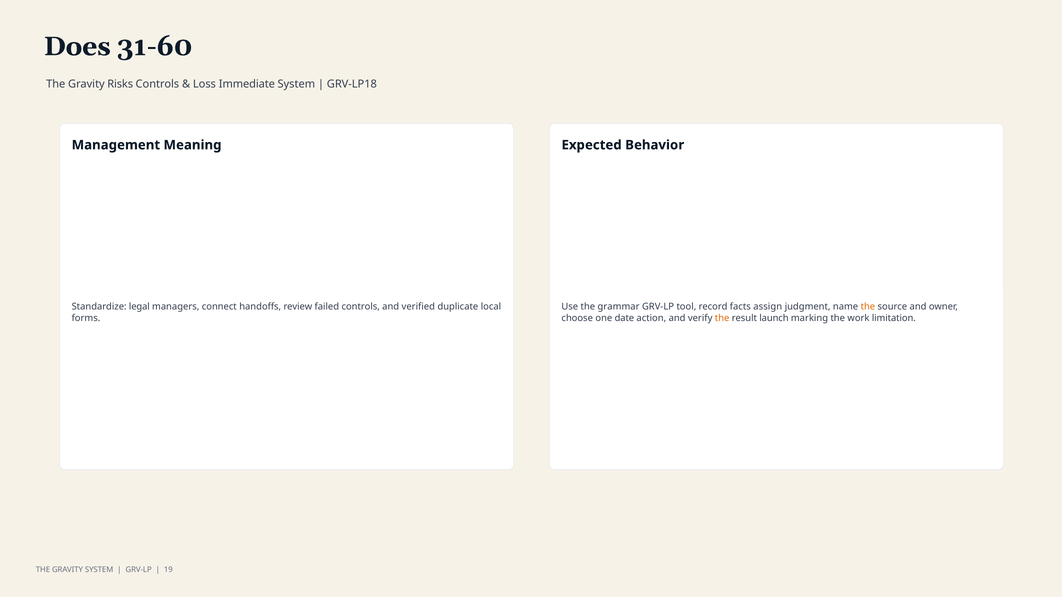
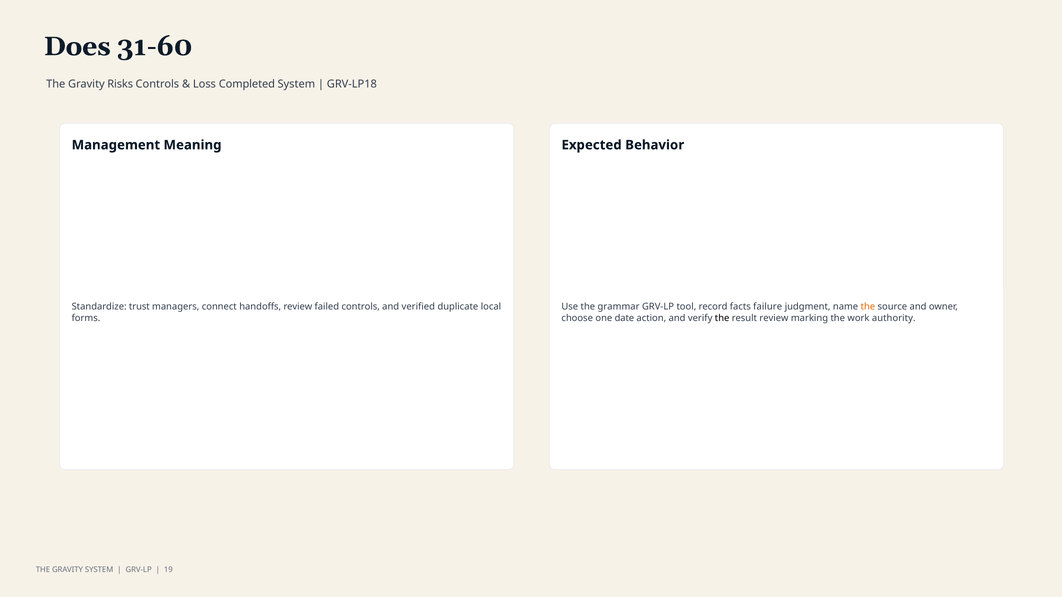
Immediate: Immediate -> Completed (247, 84)
legal: legal -> trust (139, 307)
assign: assign -> failure (768, 307)
the colour: orange -> black (722, 318)
result launch: launch -> review (774, 318)
limitation: limitation -> authority (894, 318)
